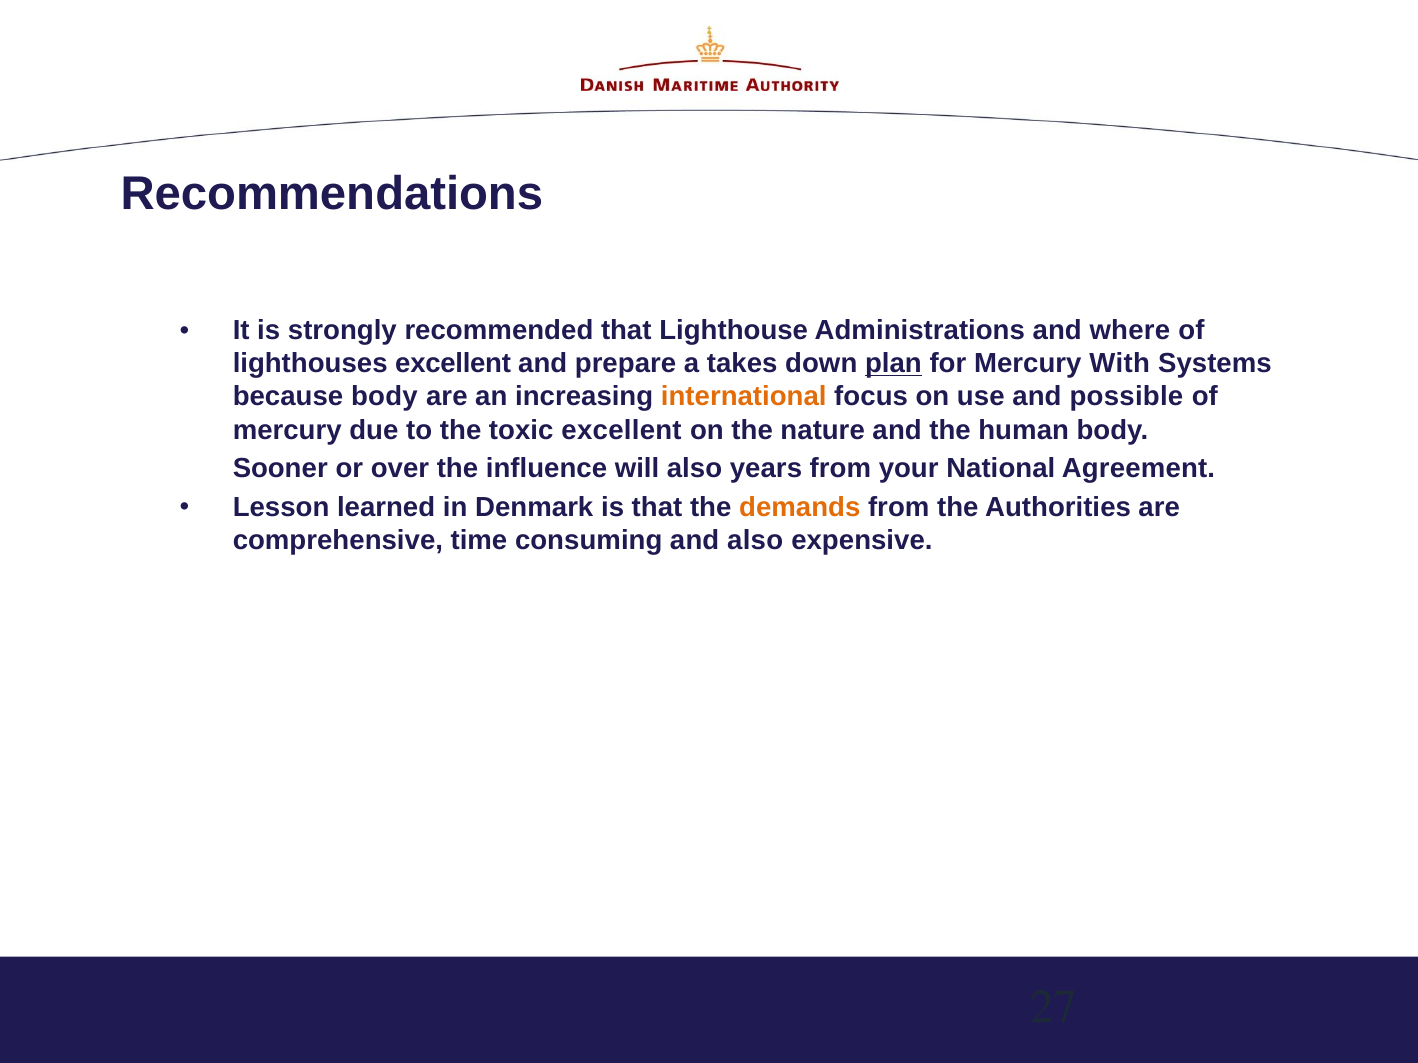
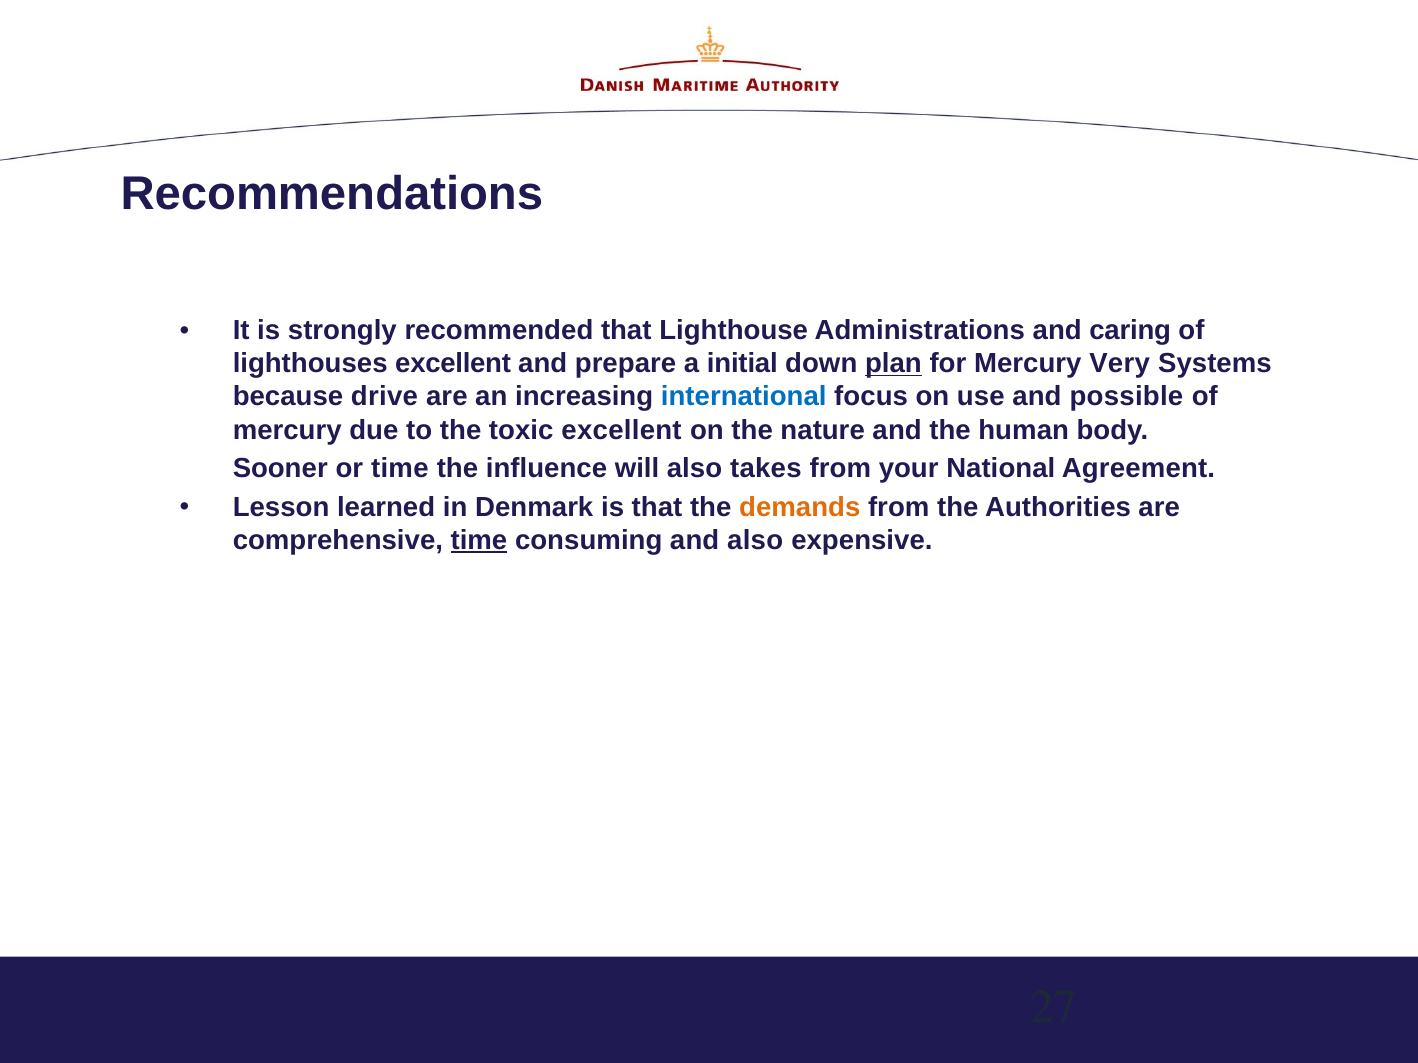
where: where -> caring (1130, 331)
takes: takes -> initial (742, 364)
With: With -> Very (1120, 364)
because body: body -> drive (384, 397)
international colour: orange -> blue (744, 397)
or over: over -> time (400, 469)
years: years -> takes (766, 469)
time underline: none -> present (479, 541)
